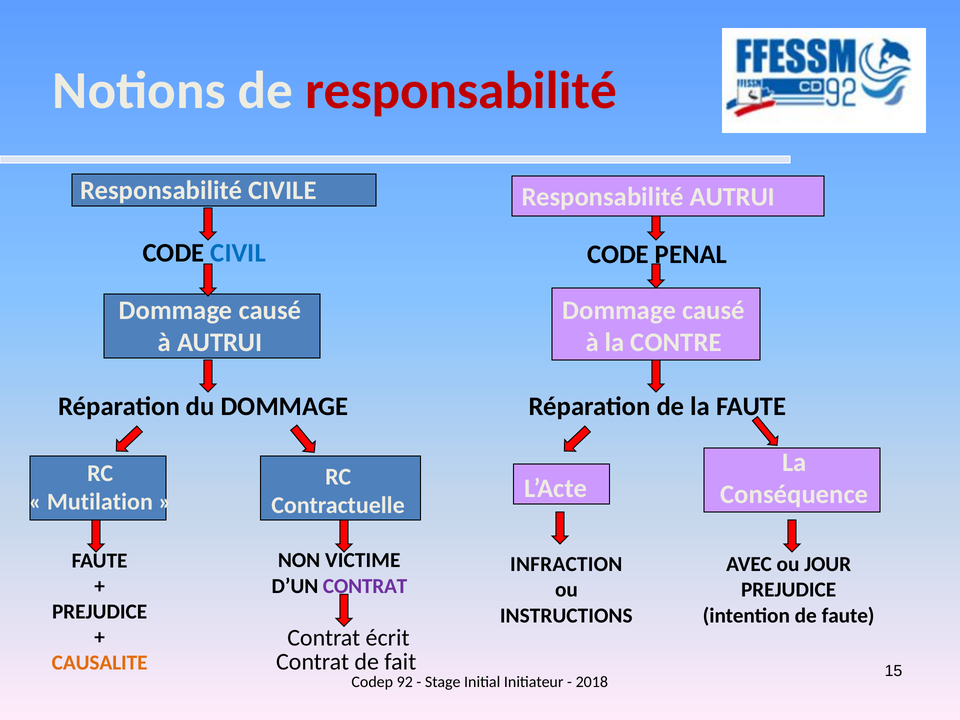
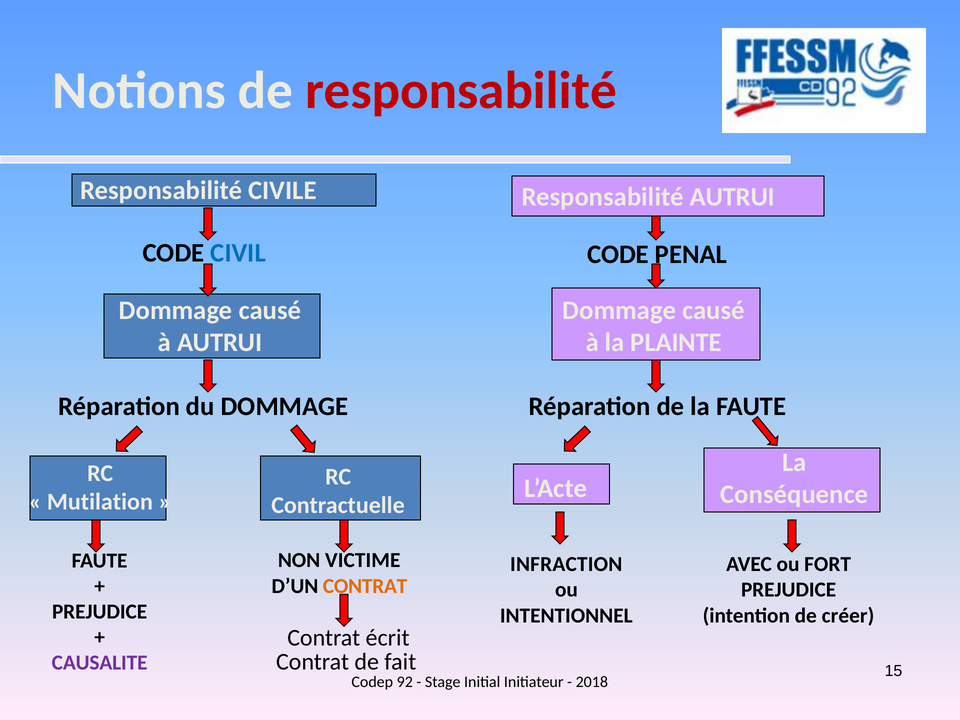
CONTRE: CONTRE -> PLAINTE (676, 343)
JOUR: JOUR -> FORT (828, 564)
CONTRAT colour: purple -> orange (365, 586)
INSTRUCTIONS: INSTRUCTIONS -> INTENTIONNEL (566, 616)
de faute: faute -> créer (848, 616)
CAUSALITE colour: orange -> purple (100, 663)
